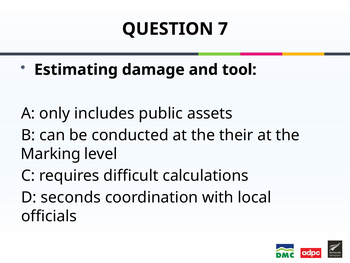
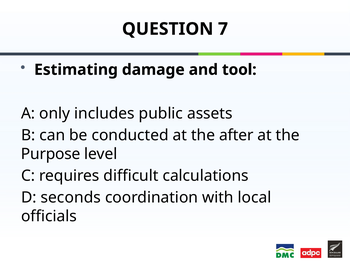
their: their -> after (236, 135)
Marking: Marking -> Purpose (51, 154)
